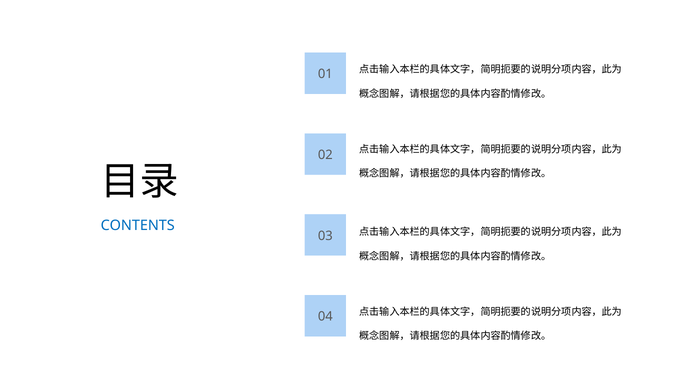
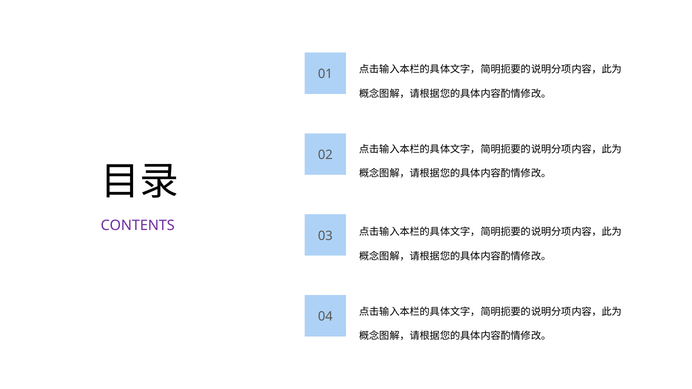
CONTENTS colour: blue -> purple (138, 226)
